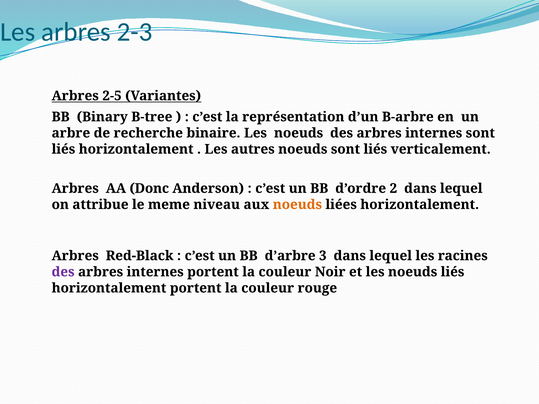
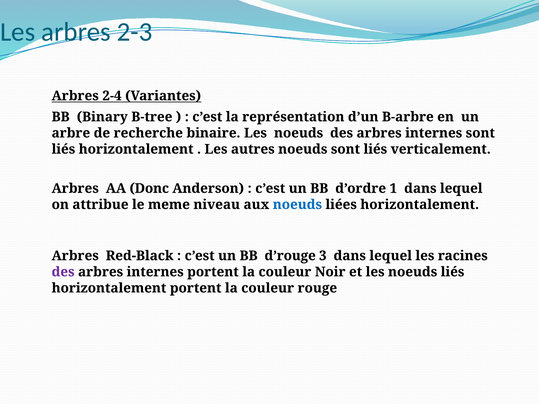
2-5: 2-5 -> 2-4 (112, 96)
2: 2 -> 1 (393, 189)
noeuds colour: orange -> blue (297, 205)
d’arbre: d’arbre -> d’rouge (290, 256)
